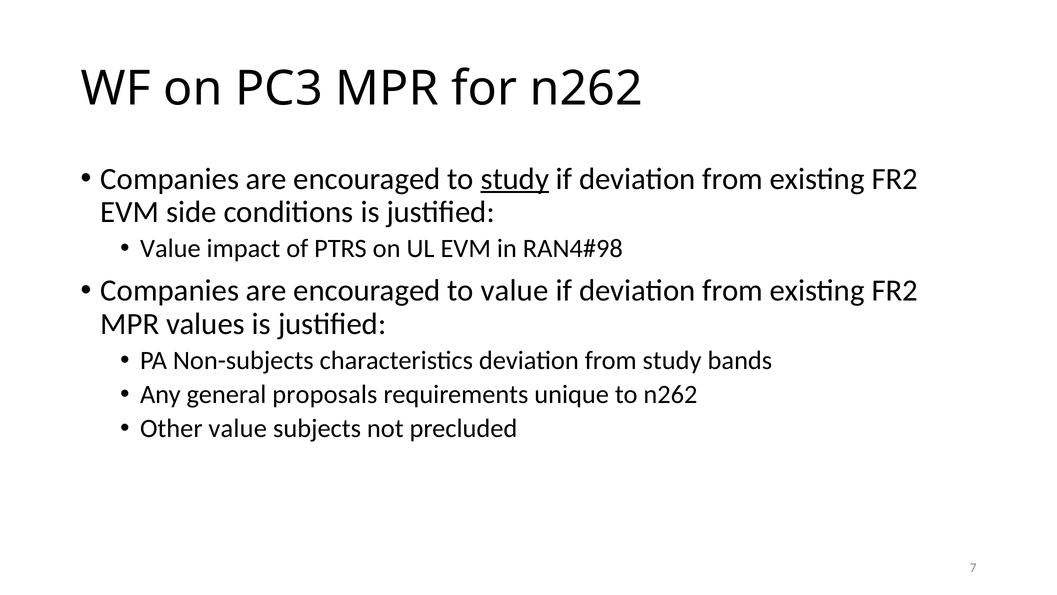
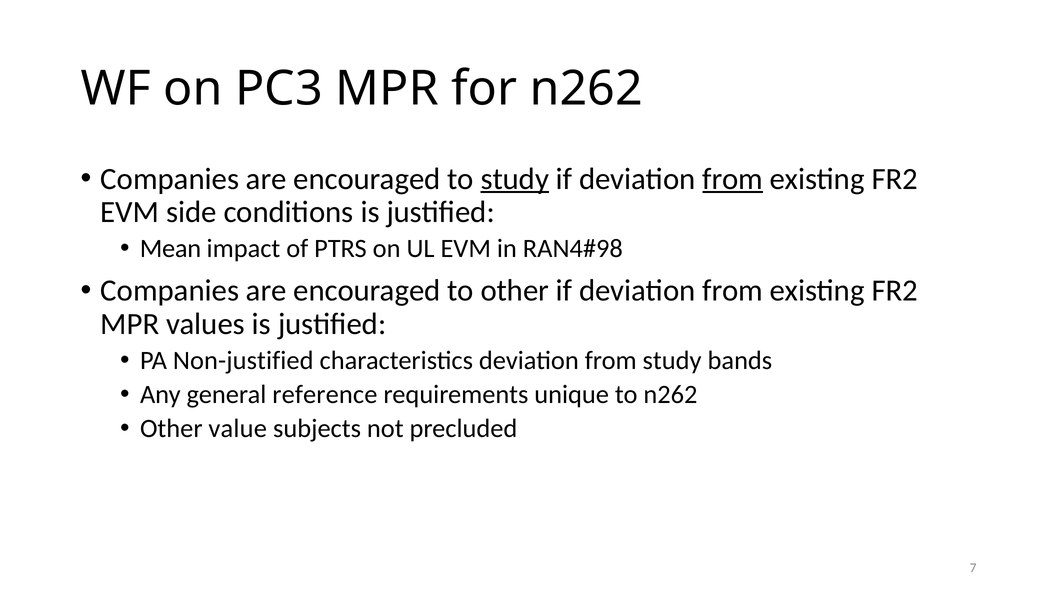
from underline: none -> present (733, 179)
Value: Value -> Mean (170, 248)
to value: value -> other (515, 290)
Non-subjects: Non-subjects -> Non-justified (243, 360)
proposals: proposals -> reference (325, 394)
